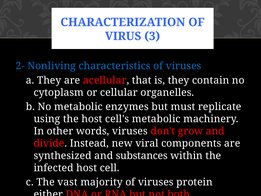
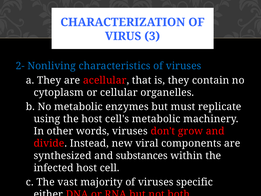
protein: protein -> specific (195, 182)
